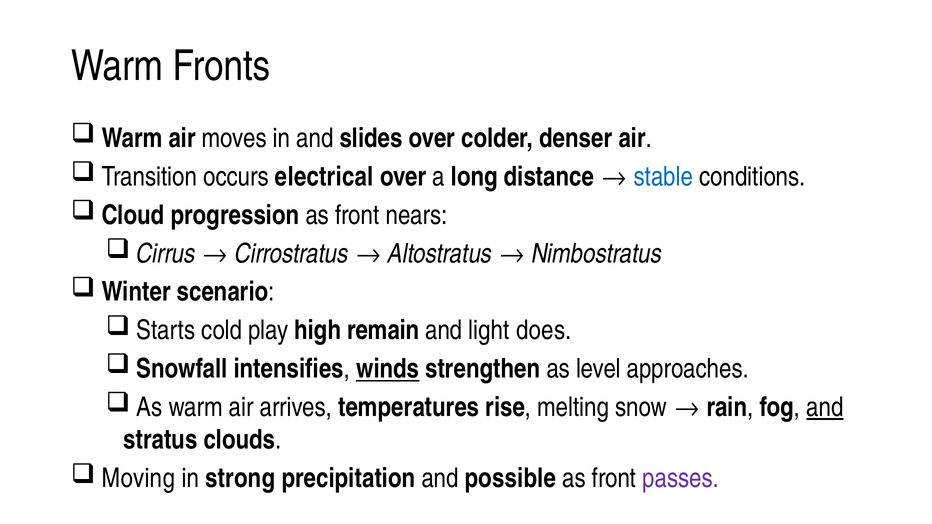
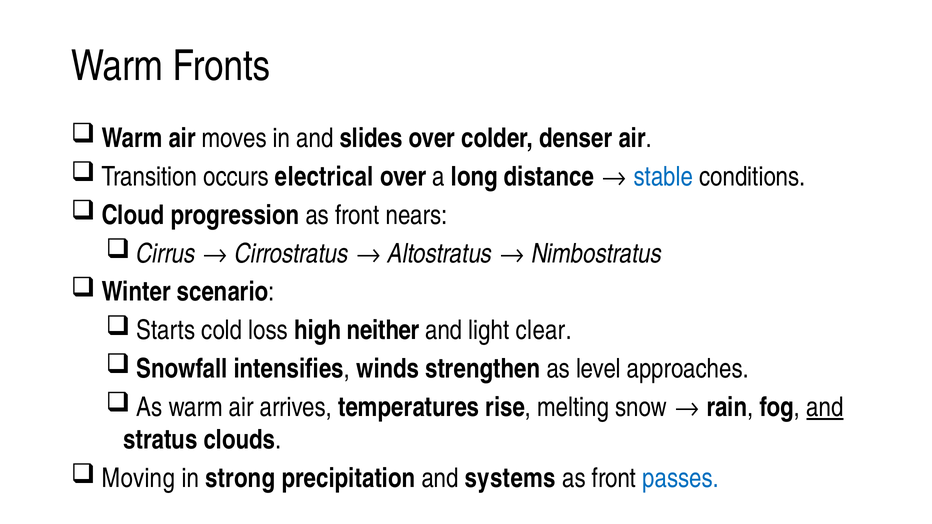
play: play -> loss (268, 331)
remain: remain -> neither (383, 331)
does: does -> clear (544, 331)
winds underline: present -> none (388, 369)
possible: possible -> systems (510, 479)
passes colour: purple -> blue (681, 479)
